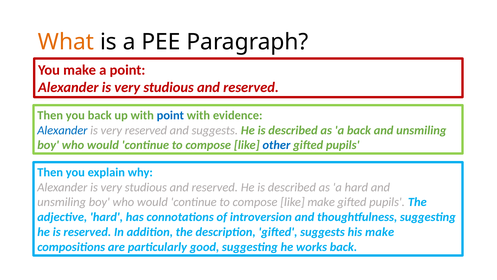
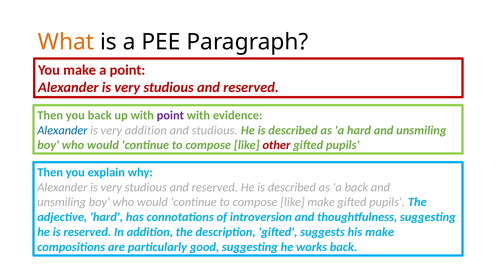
point colour: blue -> purple (170, 115)
very reserved: reserved -> addition (146, 130)
and suggests: suggests -> studious (215, 130)
a back: back -> hard (359, 130)
other colour: blue -> red (276, 145)
a hard: hard -> back (356, 187)
